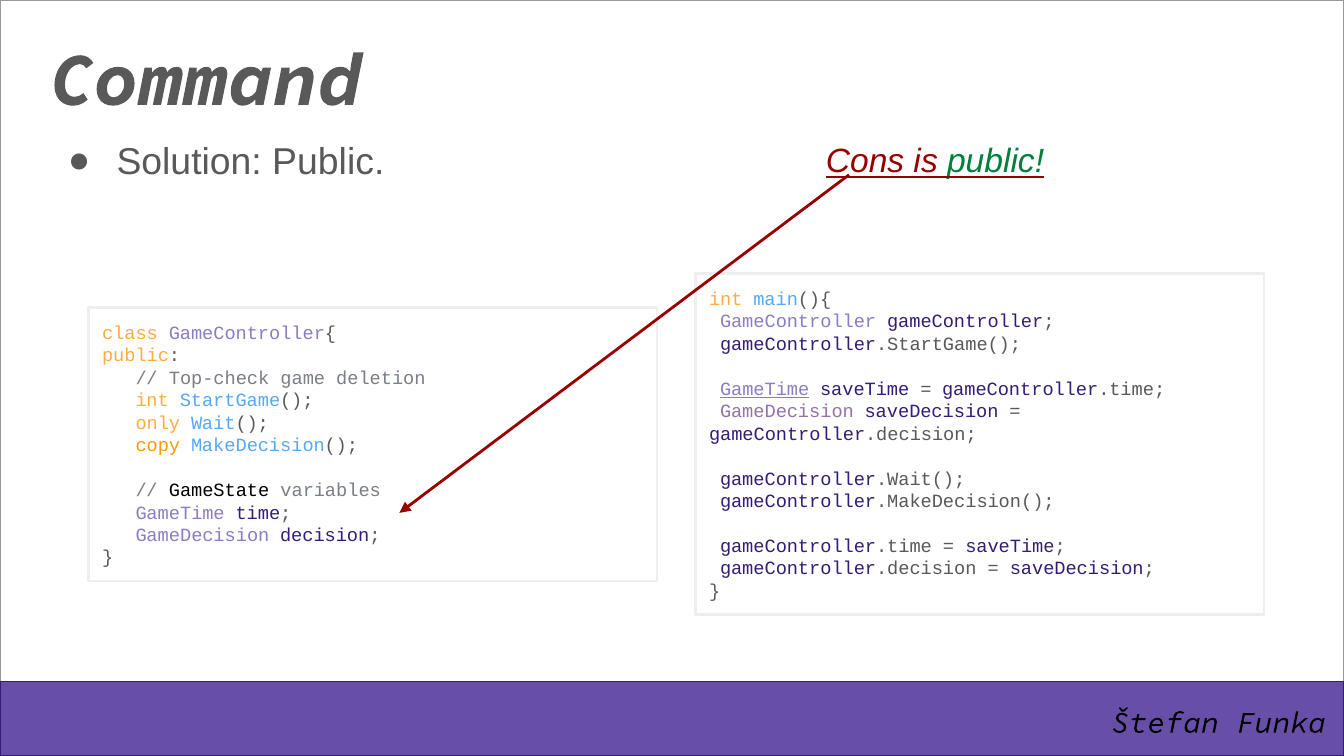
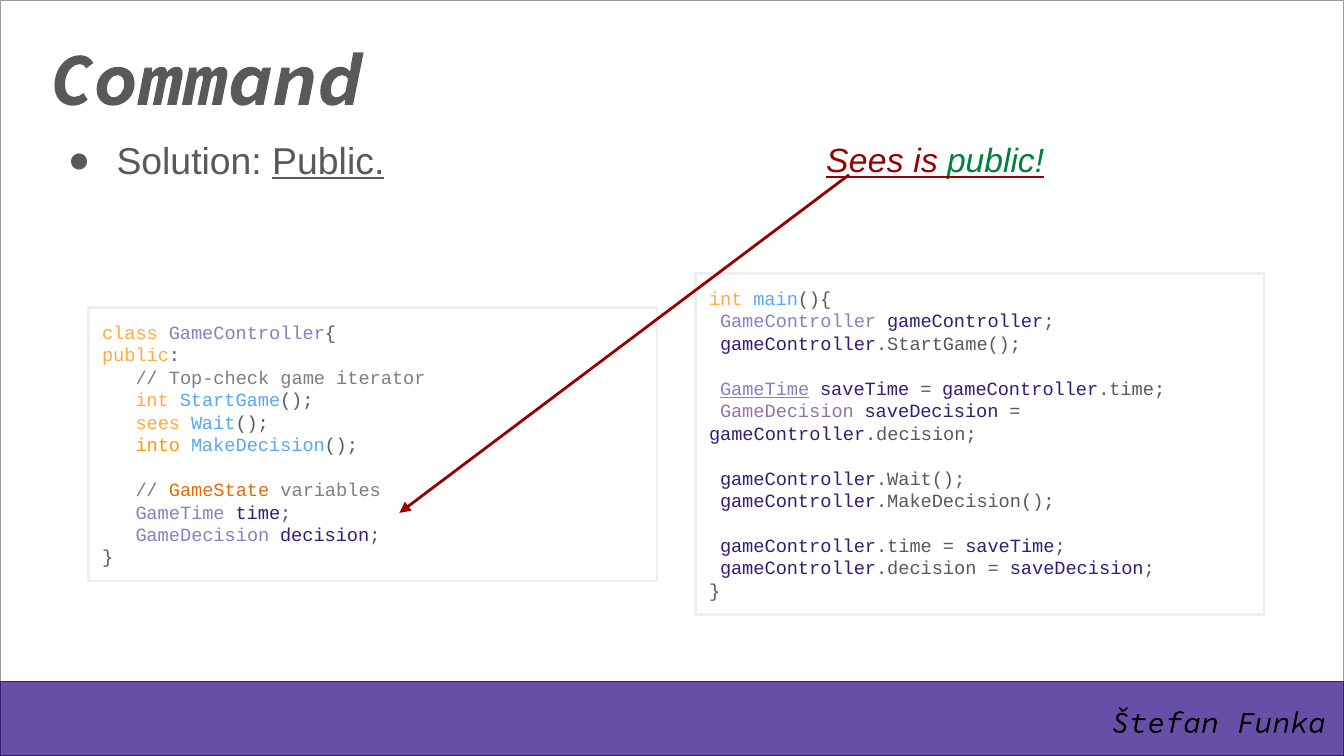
Public underline: none -> present (328, 162)
Cons: Cons -> Sees (865, 162)
deletion: deletion -> iterator (381, 378)
only: only -> sees (158, 423)
copy: copy -> into (158, 446)
GameState colour: black -> orange (219, 490)
